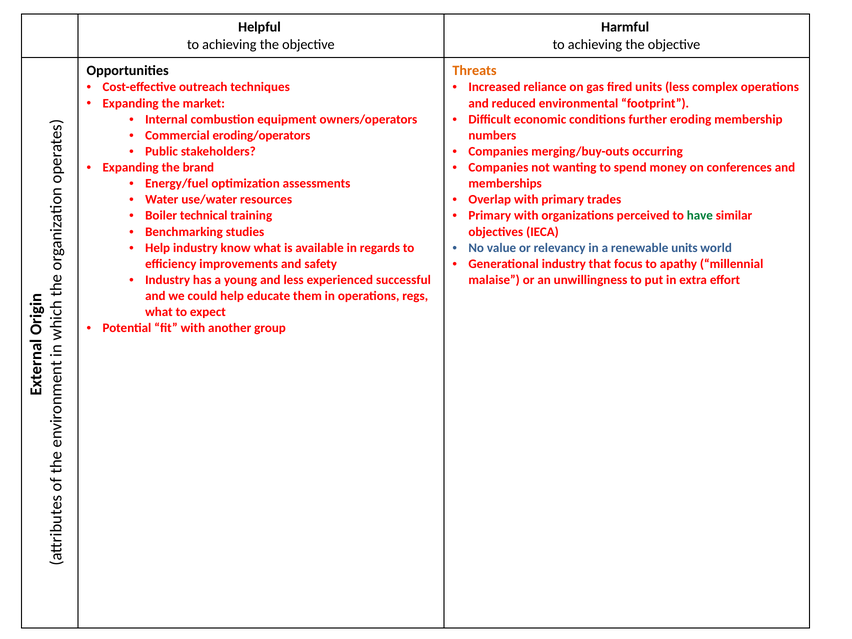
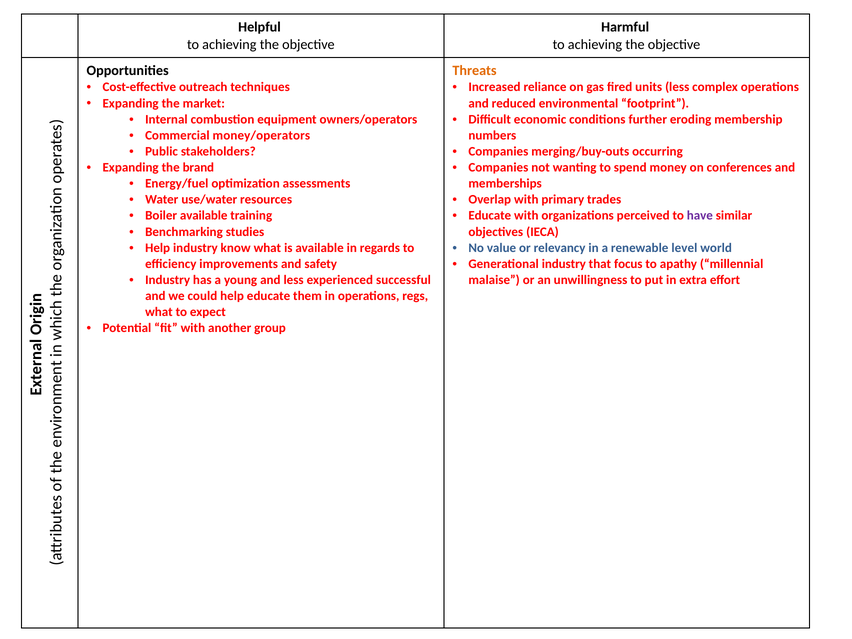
eroding/operators: eroding/operators -> money/operators (261, 135)
Boiler technical: technical -> available (204, 216)
Primary: Primary -> Educate (490, 216)
have colour: green -> purple (700, 216)
renewable units: units -> level (684, 248)
